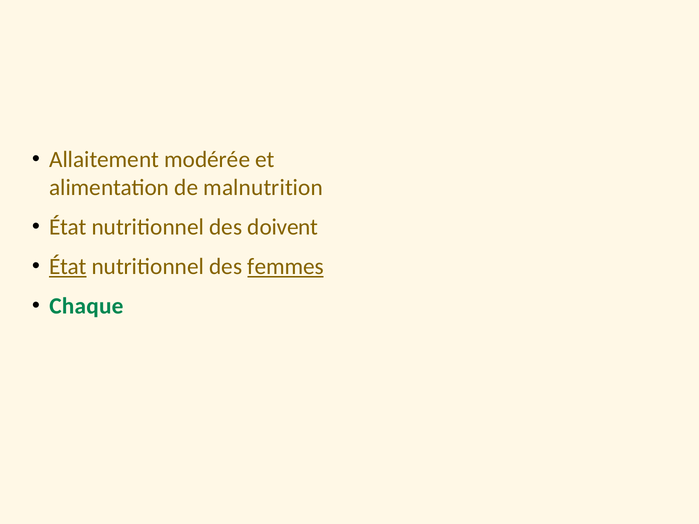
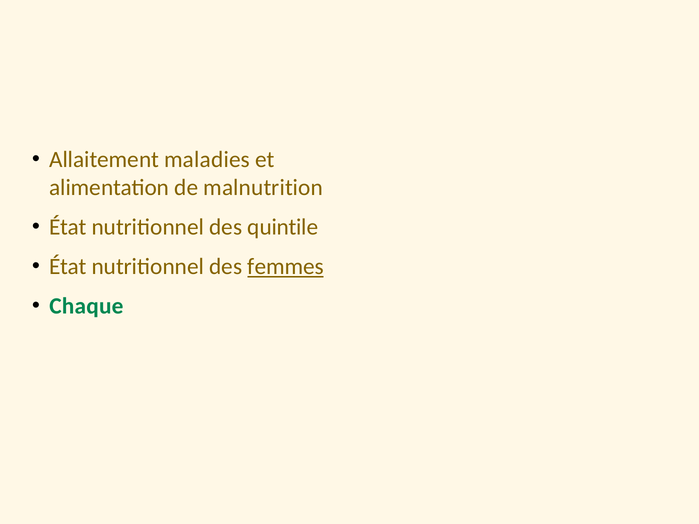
modérée: modérée -> maladies (207, 160)
doivent: doivent -> quintile (283, 227)
État underline: present -> none (68, 267)
